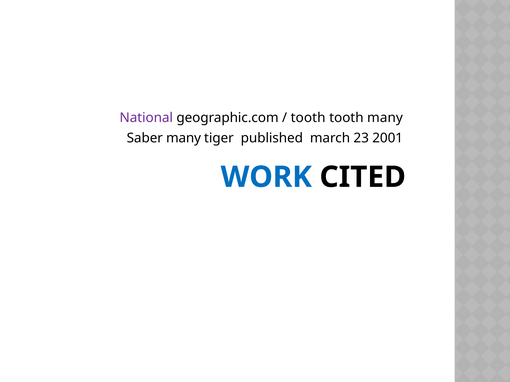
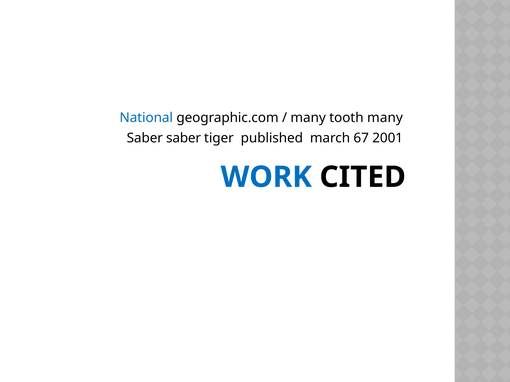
National colour: purple -> blue (146, 118)
tooth: tooth -> many (308, 118)
Saber many: many -> saber (184, 138)
23: 23 -> 67 (361, 138)
